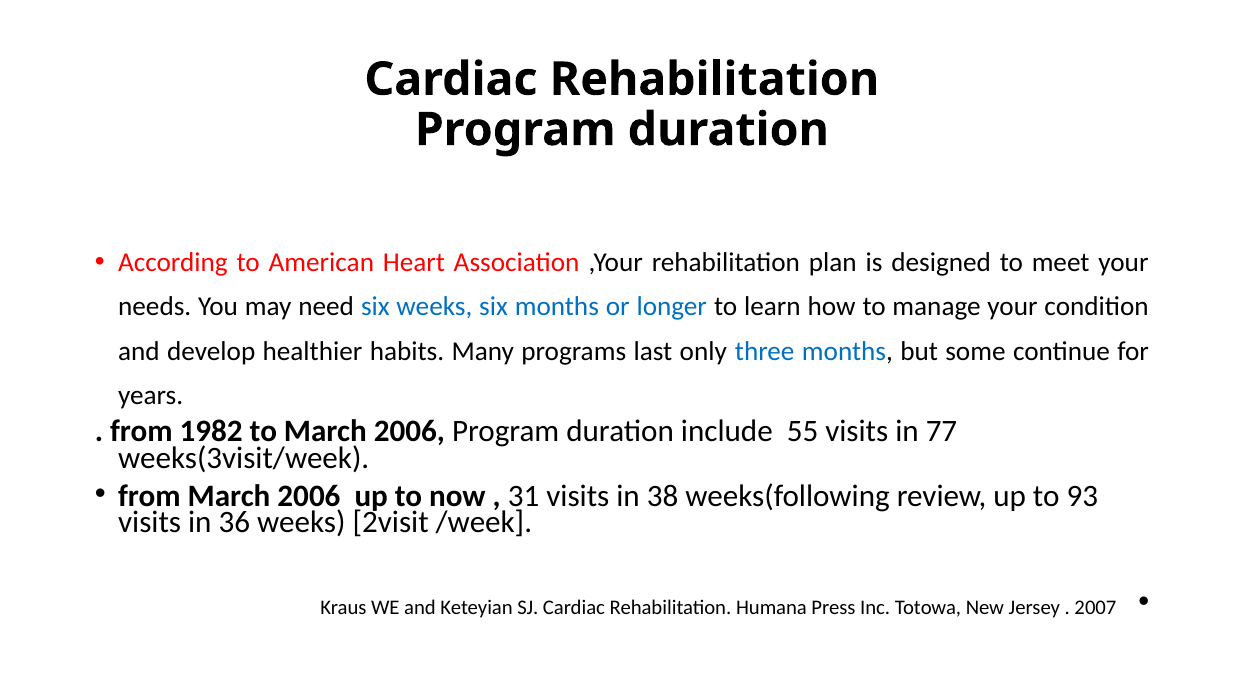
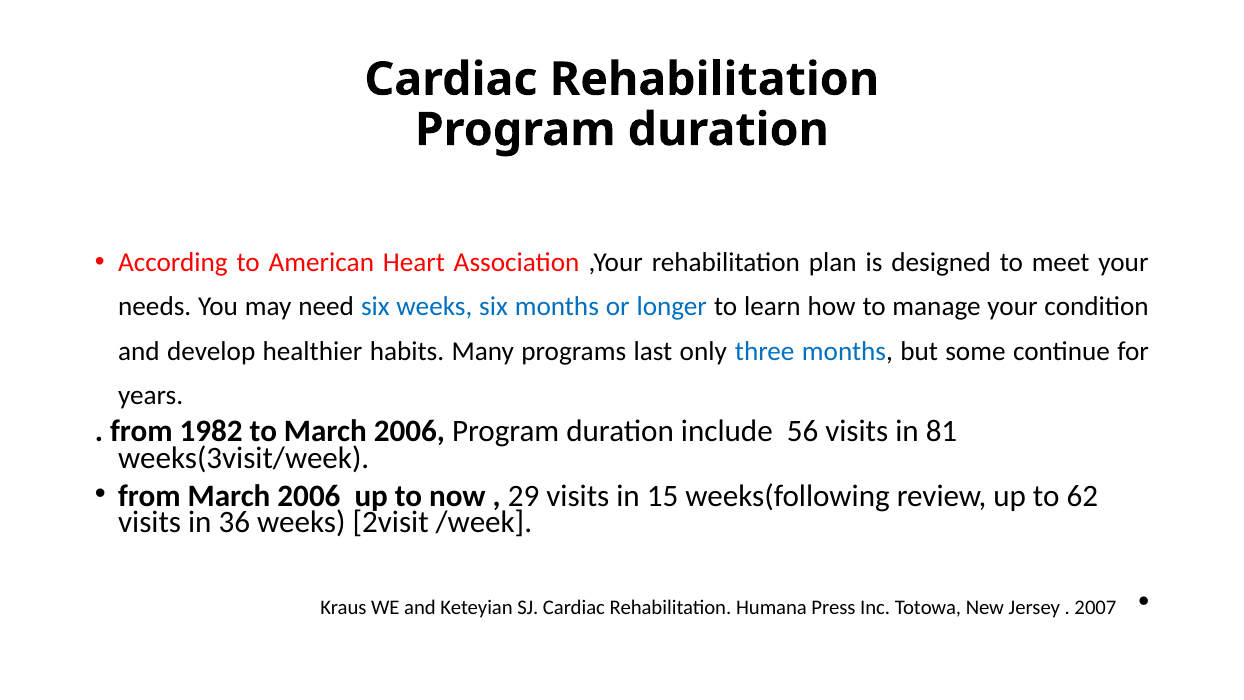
55: 55 -> 56 (803, 432)
77: 77 -> 81 (941, 432)
31: 31 -> 29 (524, 496)
38: 38 -> 15 (663, 496)
93: 93 -> 62 (1082, 496)
